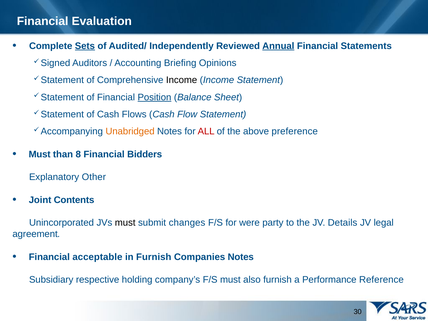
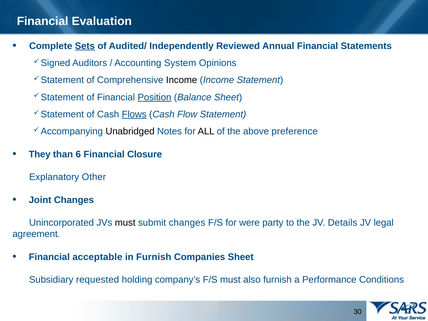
Annual underline: present -> none (278, 46)
Briefing: Briefing -> System (180, 63)
Flows underline: none -> present (134, 114)
Unabridged colour: orange -> black (130, 131)
ALL colour: red -> black (206, 131)
Must: Must -> They (40, 154)
8: 8 -> 6 (78, 154)
Bidders: Bidders -> Closure (145, 154)
Joint Contents: Contents -> Changes (74, 200)
Companies Notes: Notes -> Sheet (241, 257)
respective: respective -> requested (98, 280)
Reference: Reference -> Conditions (382, 280)
